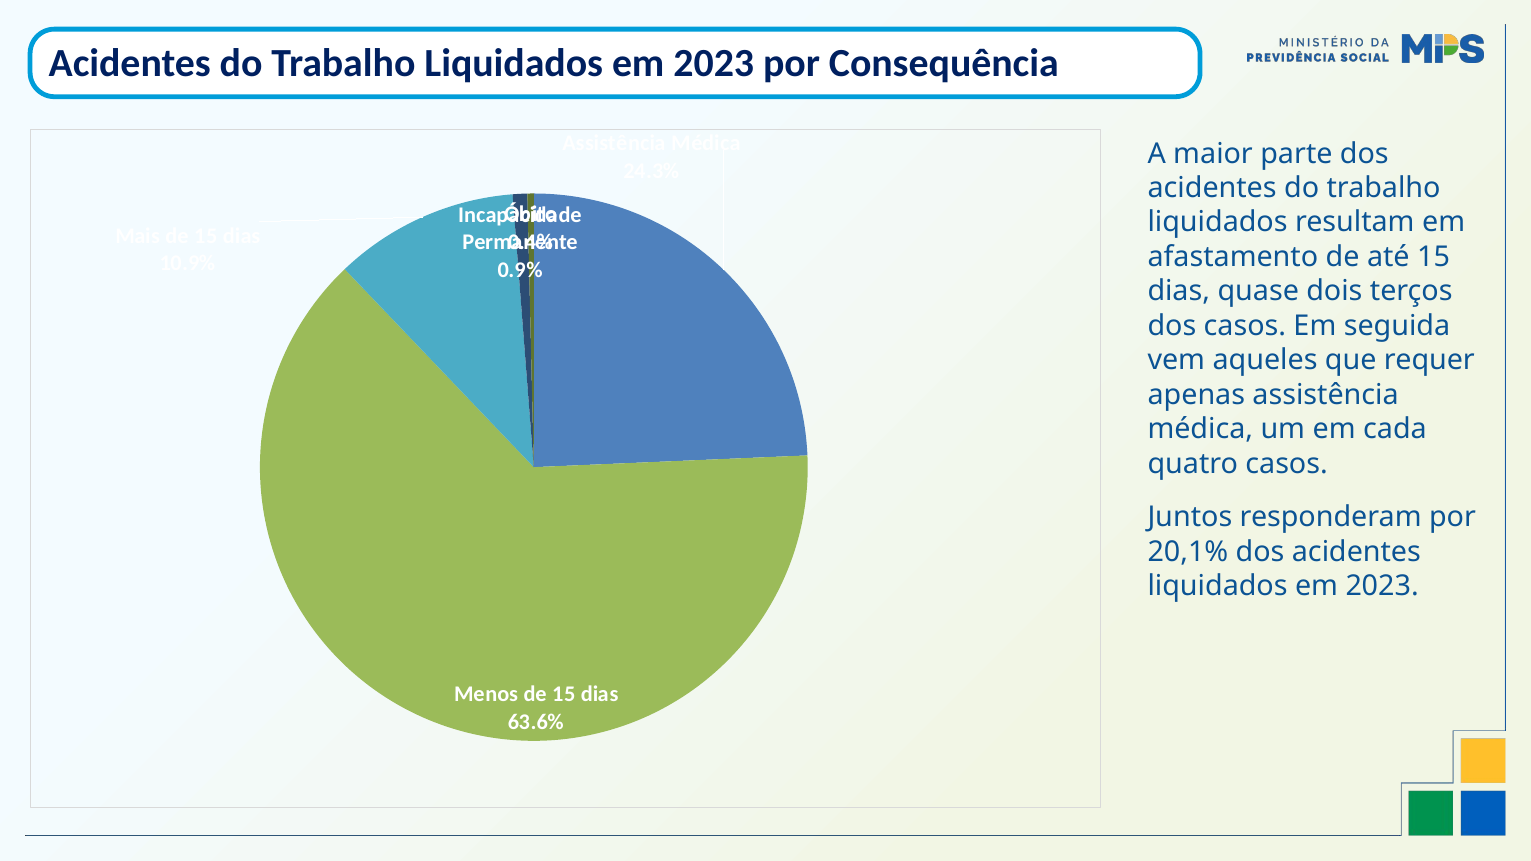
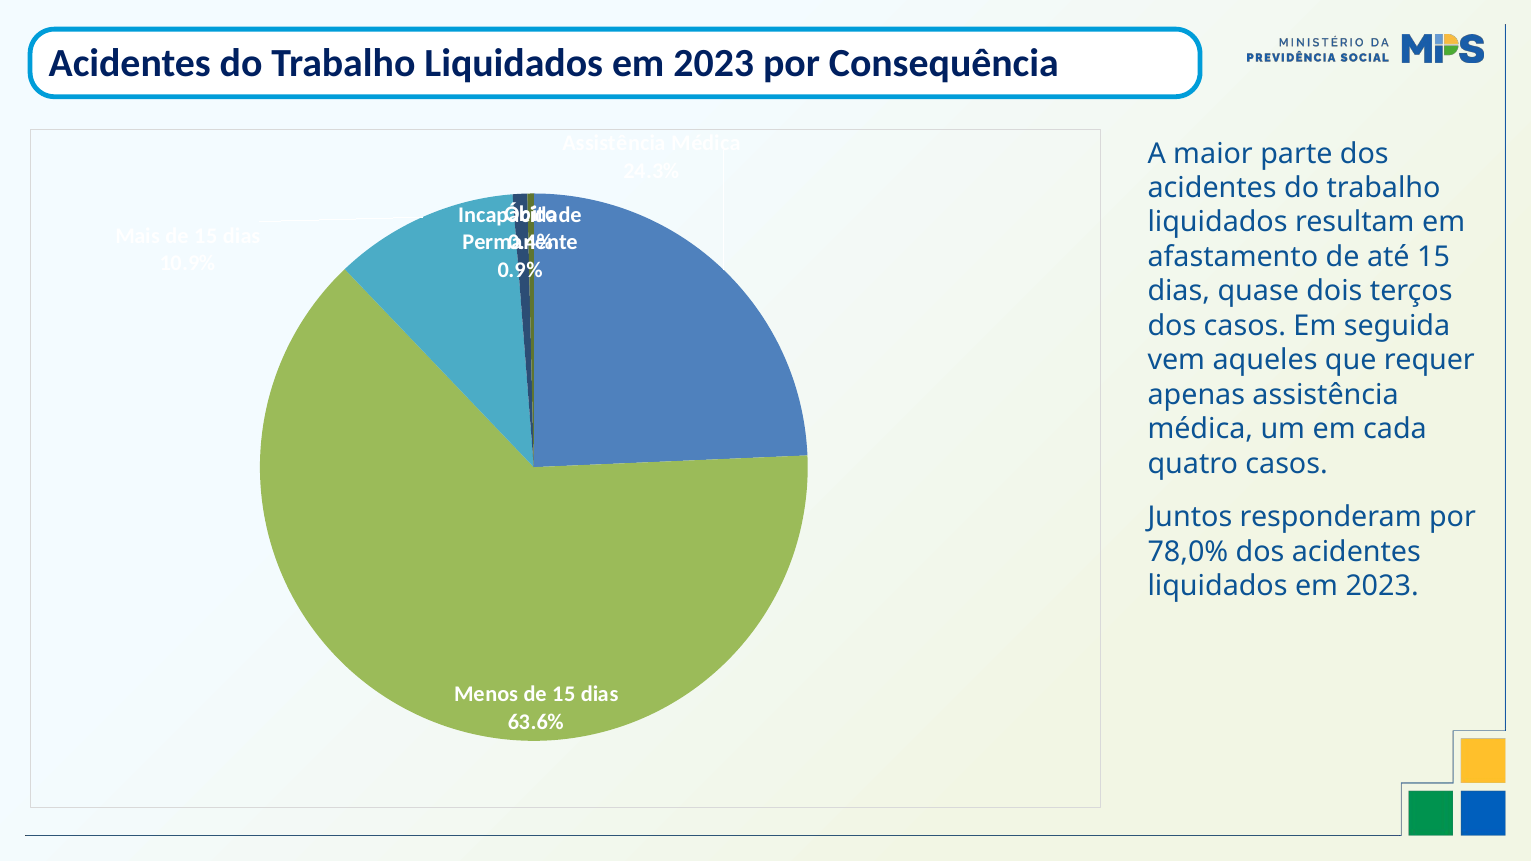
20,1%: 20,1% -> 78,0% (1188, 552)
